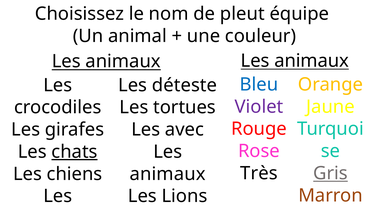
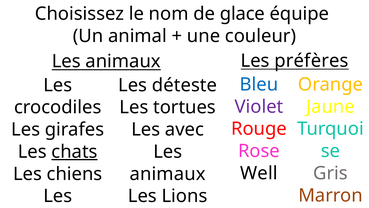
pleut: pleut -> glace (242, 14)
animaux: animaux -> préfères (311, 61)
Très: Très -> Well (259, 173)
Gris underline: present -> none (331, 173)
